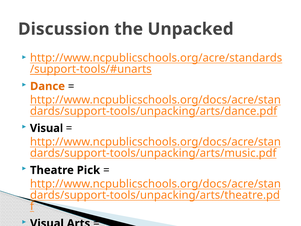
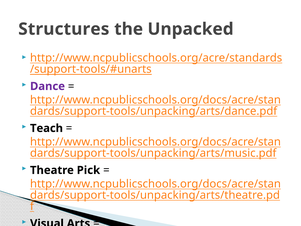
Discussion: Discussion -> Structures (64, 29)
Dance colour: orange -> purple (48, 86)
Visual: Visual -> Teach (47, 128)
